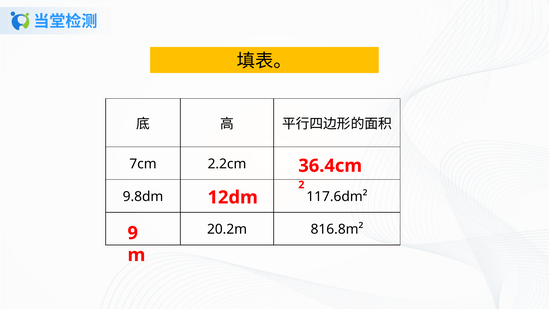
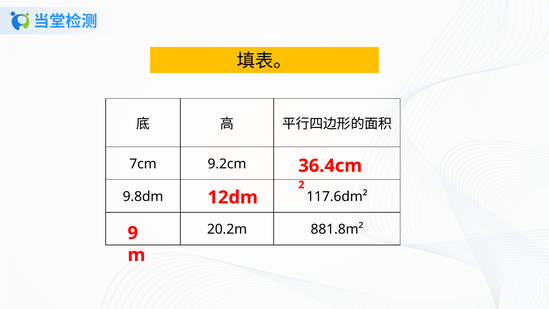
2.2cm: 2.2cm -> 9.2cm (227, 164)
816.8m²: 816.8m² -> 881.8m² (337, 229)
